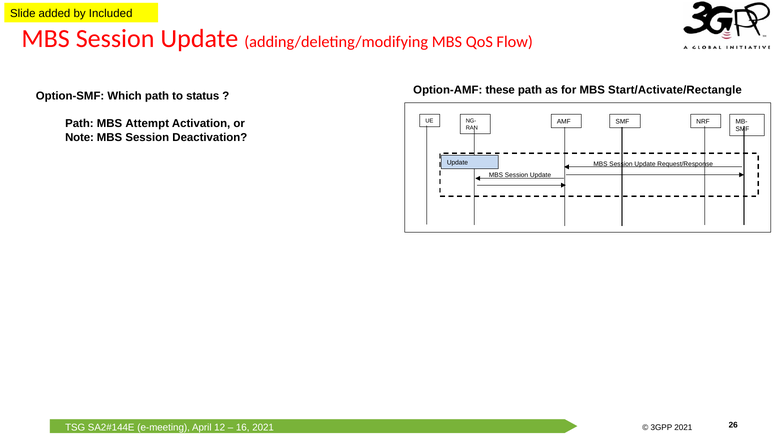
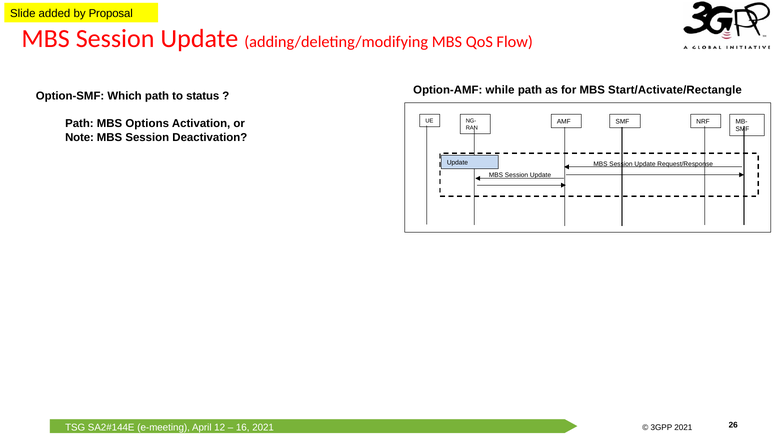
Included: Included -> Proposal (111, 13)
these: these -> while (500, 90)
Attempt: Attempt -> Options (147, 124)
